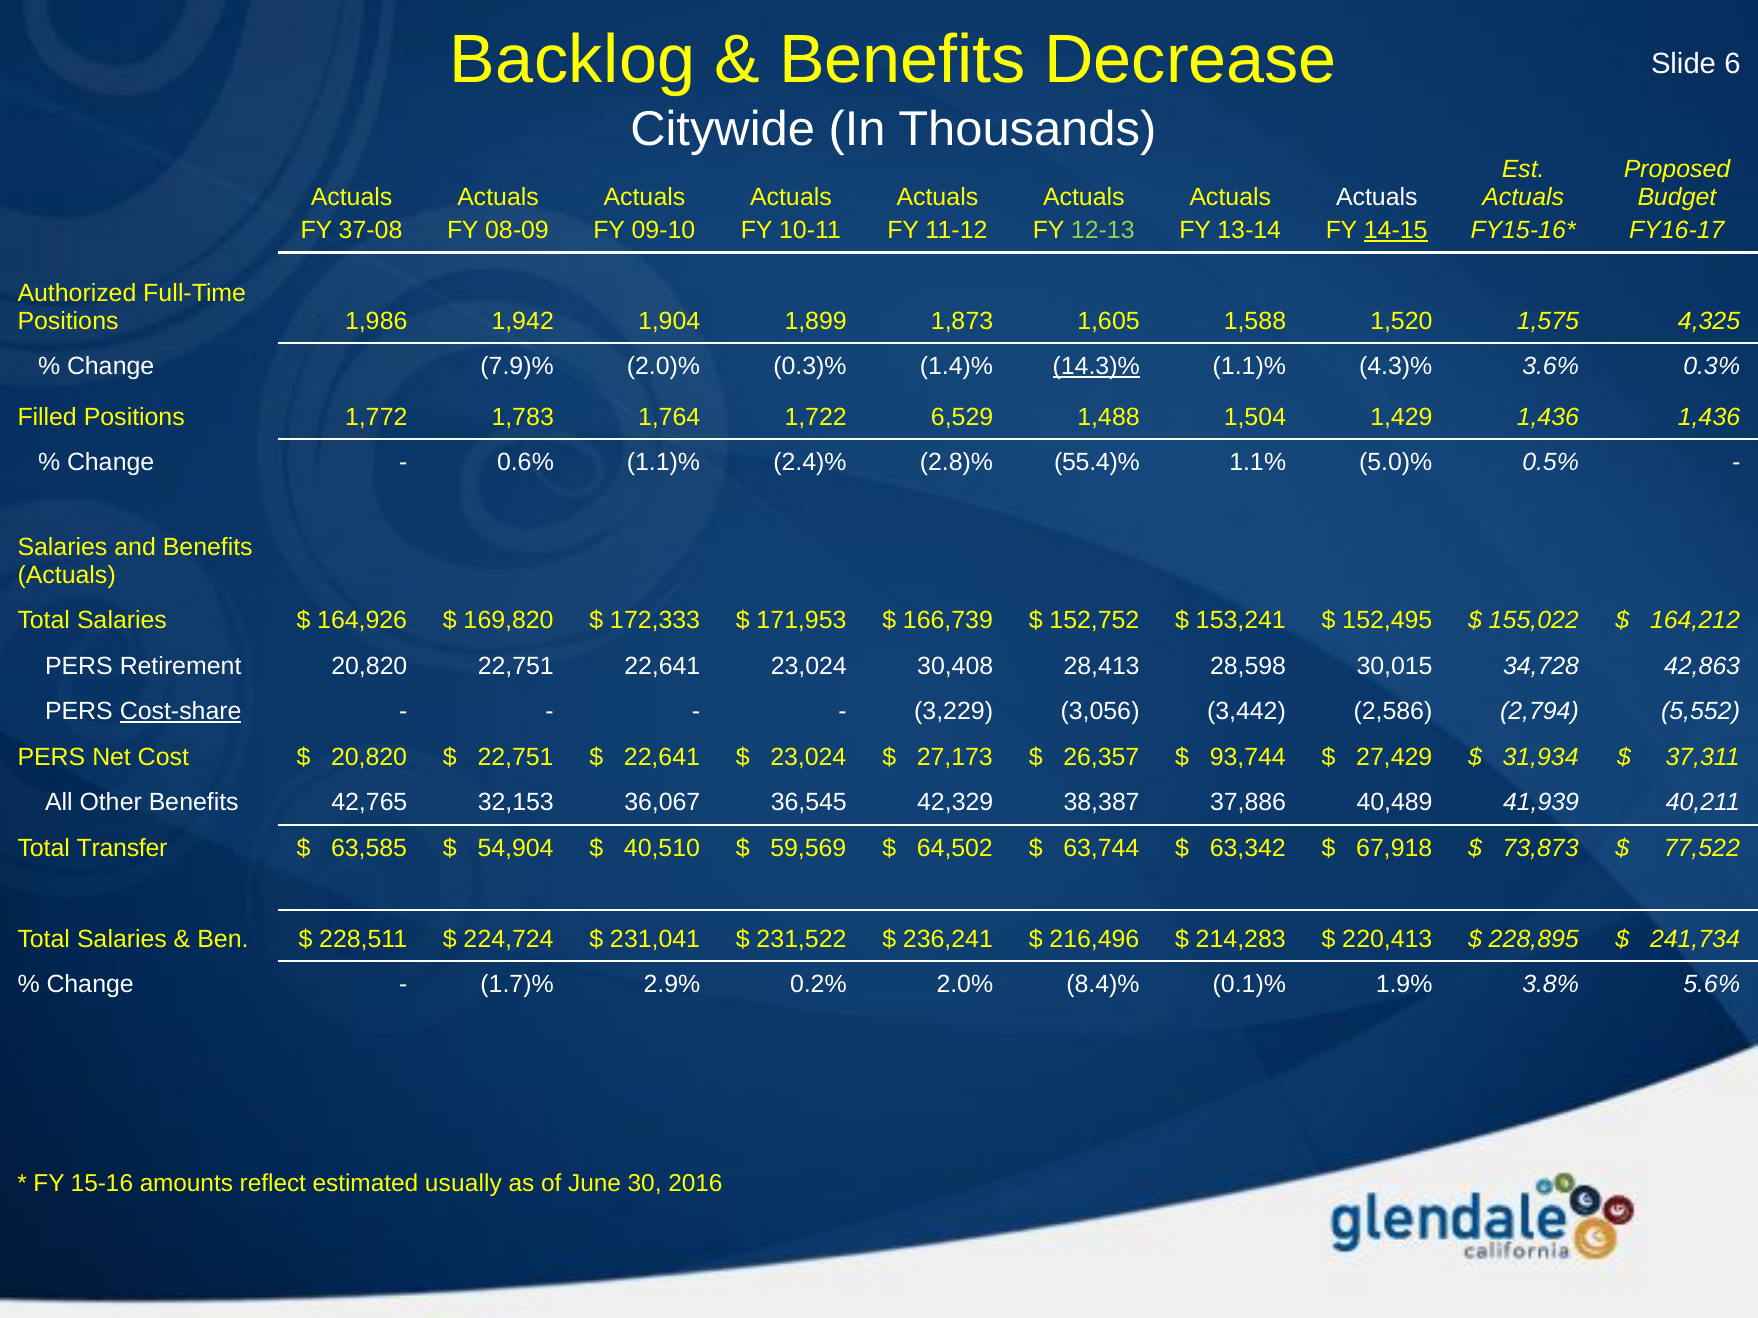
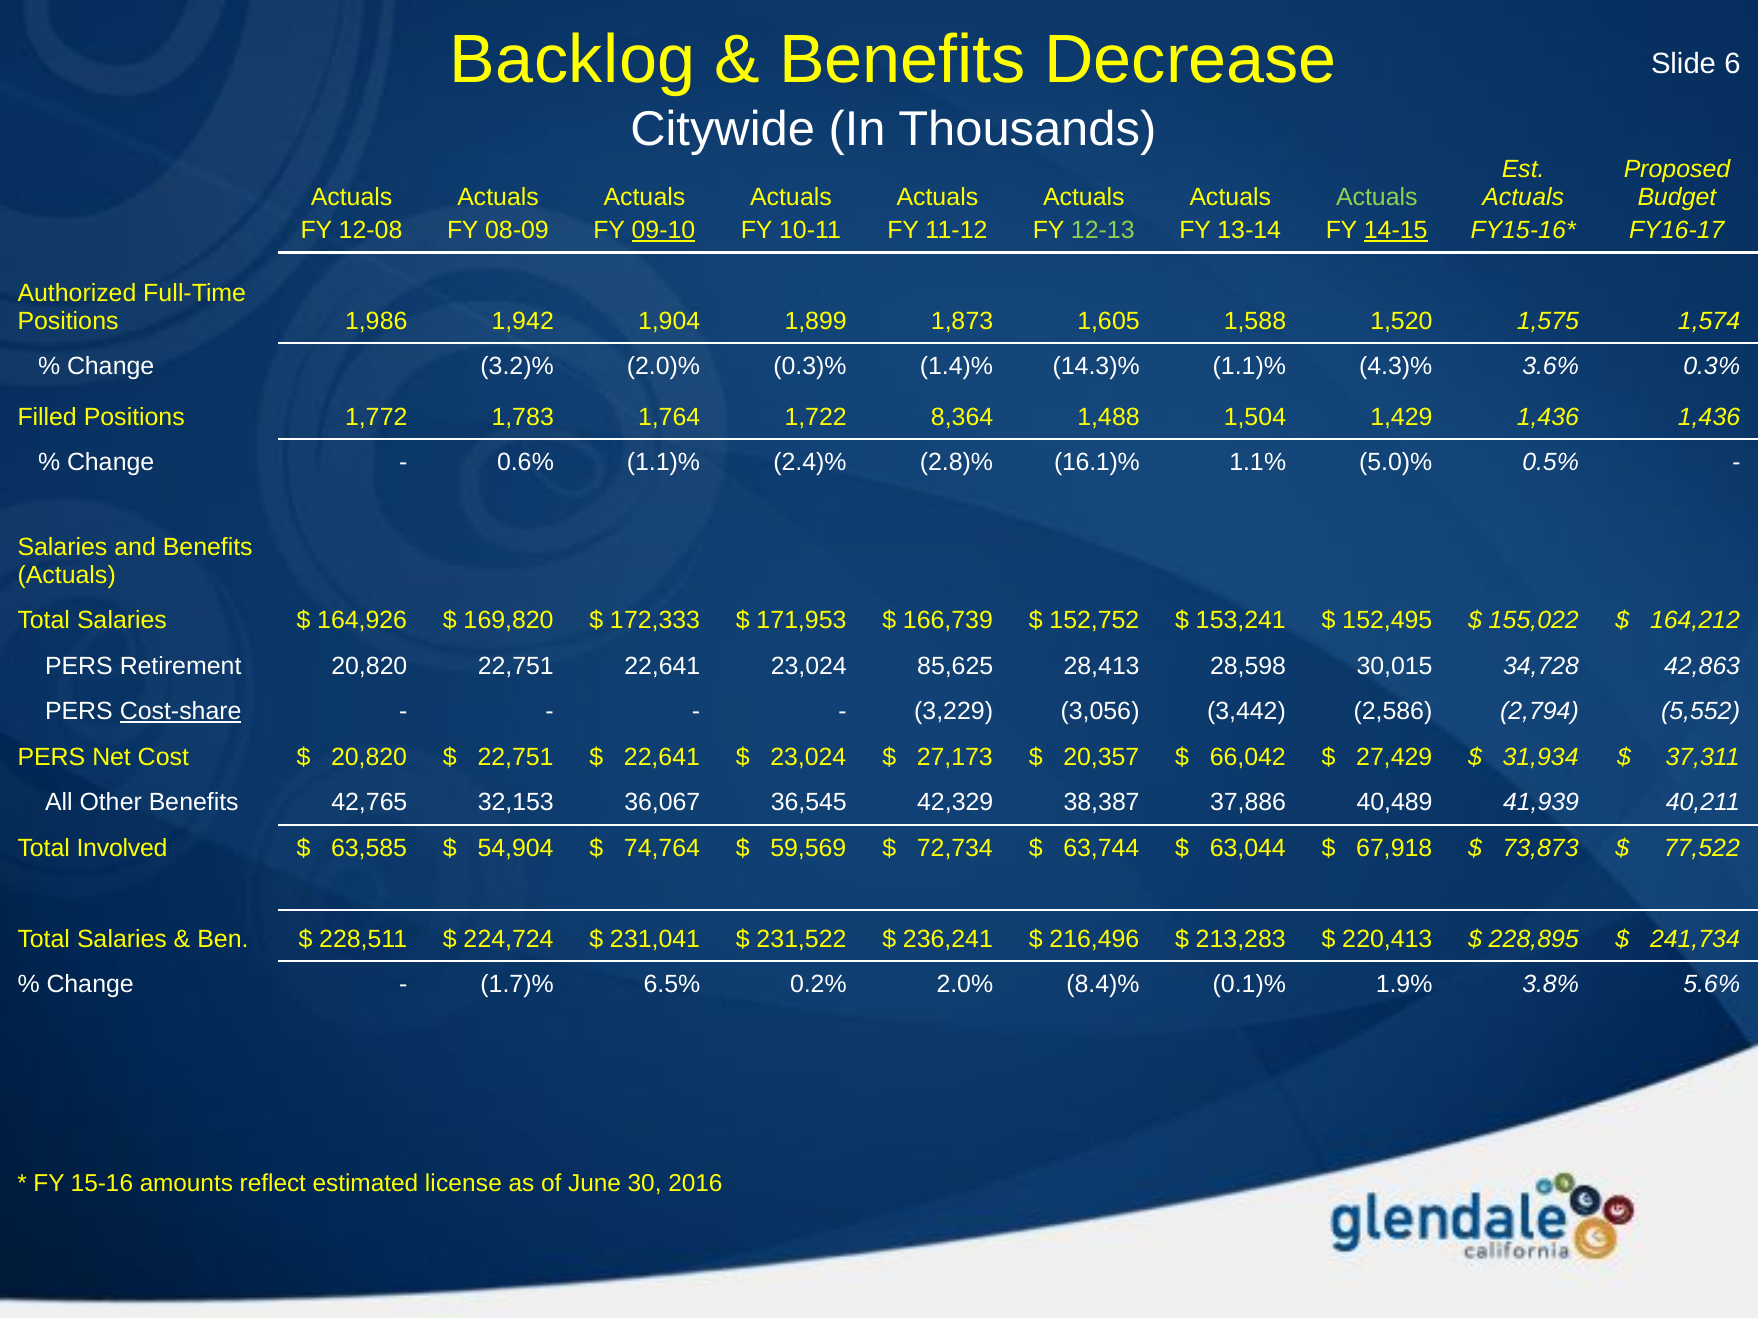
Actuals colour: white -> light green (1377, 198)
37-08: 37-08 -> 12-08 (371, 230)
09-10 underline: none -> present (663, 230)
4,325: 4,325 -> 1,574 (1709, 321)
7.9)%: 7.9)% -> 3.2)% (517, 367)
14.3)% underline: present -> none (1096, 367)
6,529: 6,529 -> 8,364 (962, 417)
55.4)%: 55.4)% -> 16.1)% (1097, 462)
30,408: 30,408 -> 85,625 (955, 666)
26,357: 26,357 -> 20,357 (1101, 757)
93,744: 93,744 -> 66,042 (1248, 757)
Transfer: Transfer -> Involved (122, 848)
40,510: 40,510 -> 74,764 (662, 848)
64,502: 64,502 -> 72,734 (955, 848)
63,342: 63,342 -> 63,044 (1248, 848)
214,283: 214,283 -> 213,283 (1241, 939)
2.9%: 2.9% -> 6.5% (672, 985)
usually: usually -> license (463, 1184)
